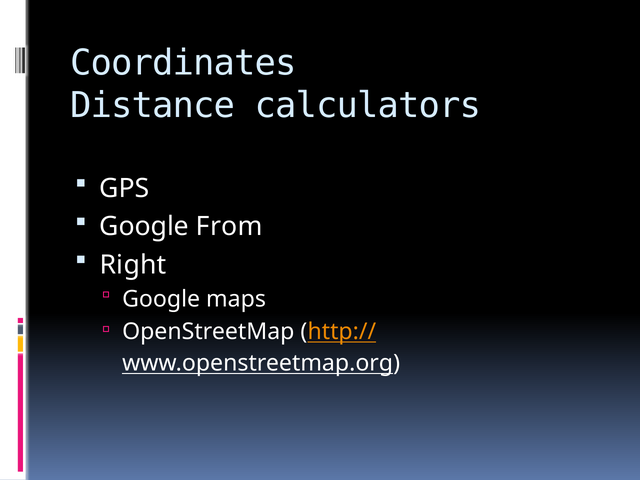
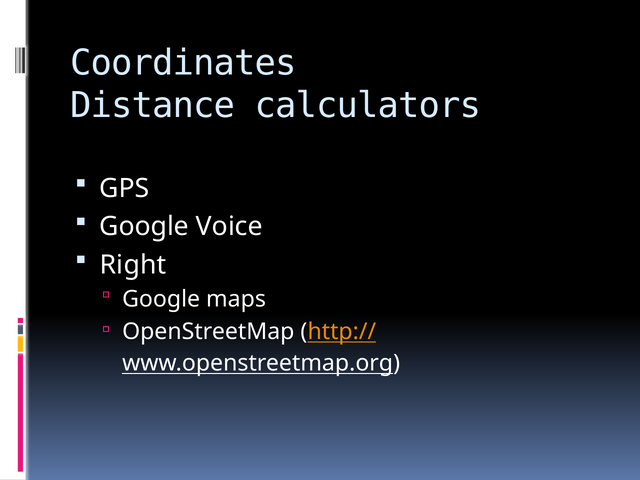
From: From -> Voice (229, 227)
